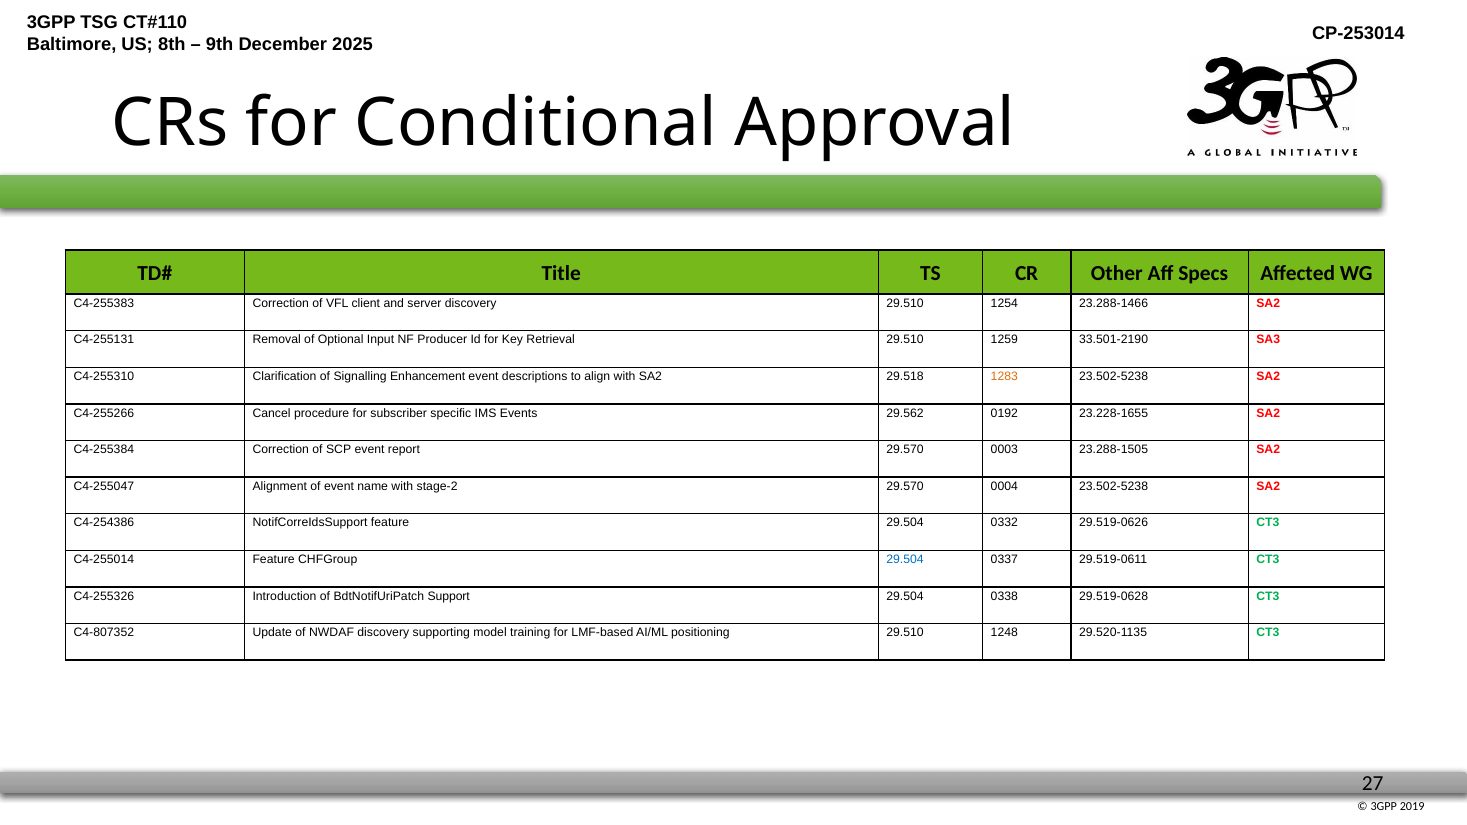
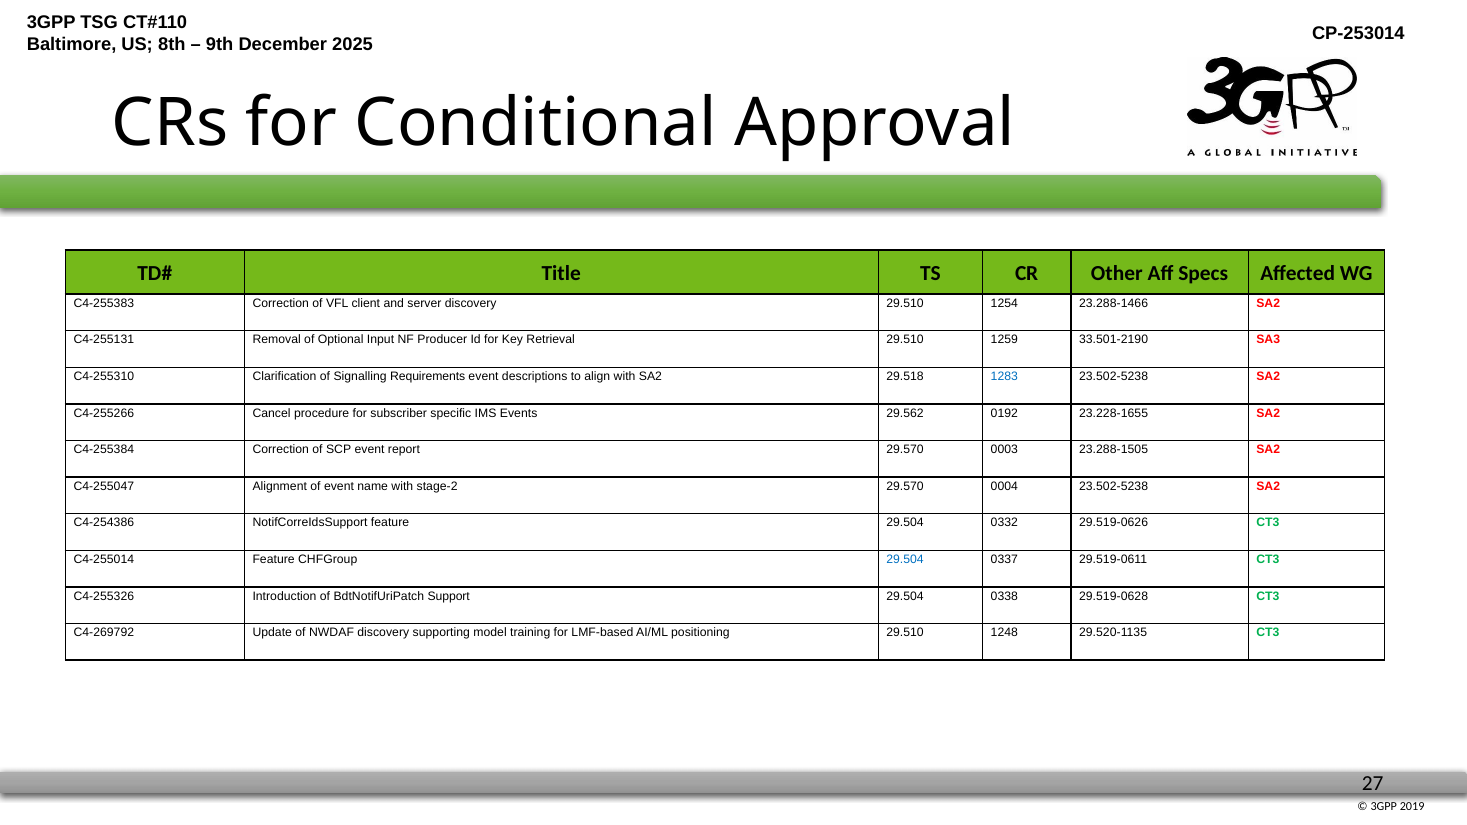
Enhancement: Enhancement -> Requirements (428, 377)
1283 colour: orange -> blue (1004, 377)
C4-807352: C4-807352 -> C4-269792 (104, 633)
